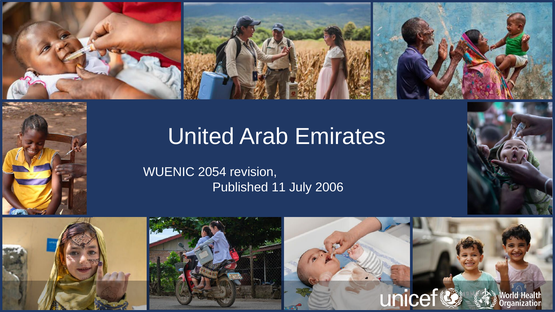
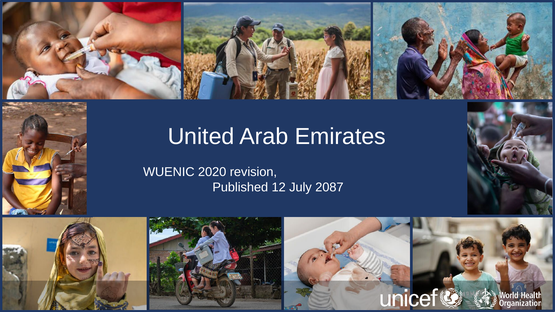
2054: 2054 -> 2020 (212, 172)
11: 11 -> 12 (279, 187)
2006: 2006 -> 2087 (329, 187)
